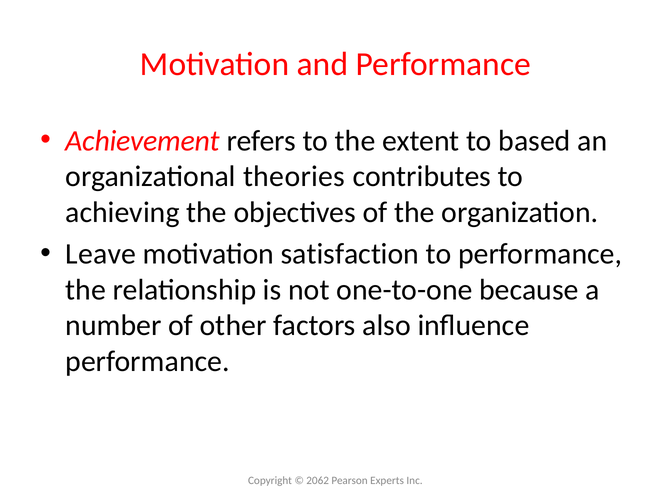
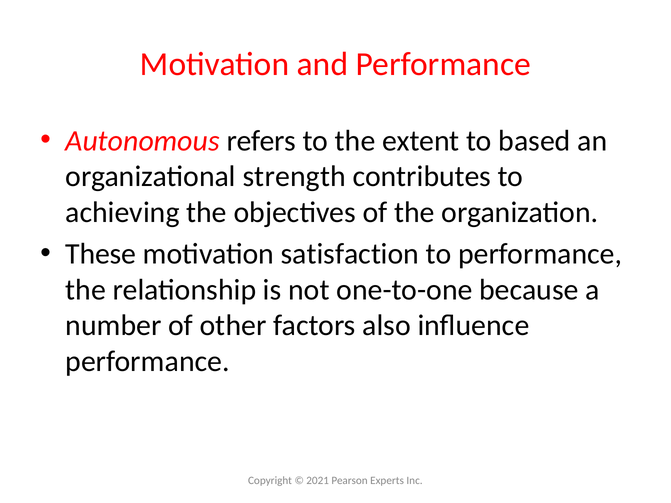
Achievement: Achievement -> Autonomous (143, 141)
theories: theories -> strength (294, 177)
Leave: Leave -> These (101, 254)
2062: 2062 -> 2021 (318, 481)
